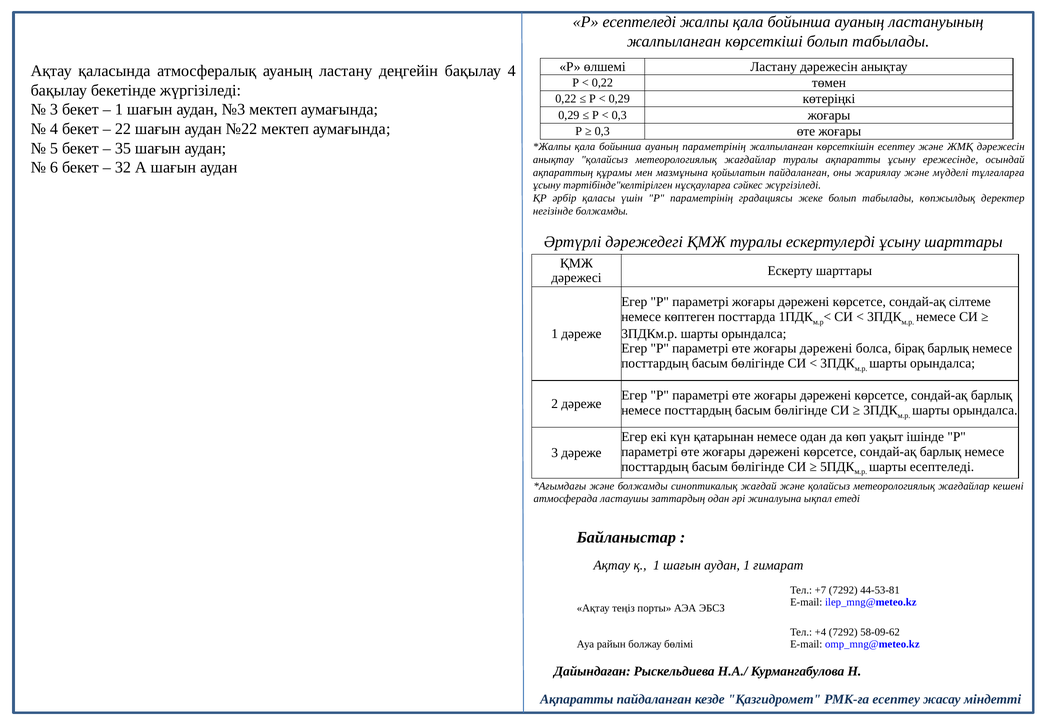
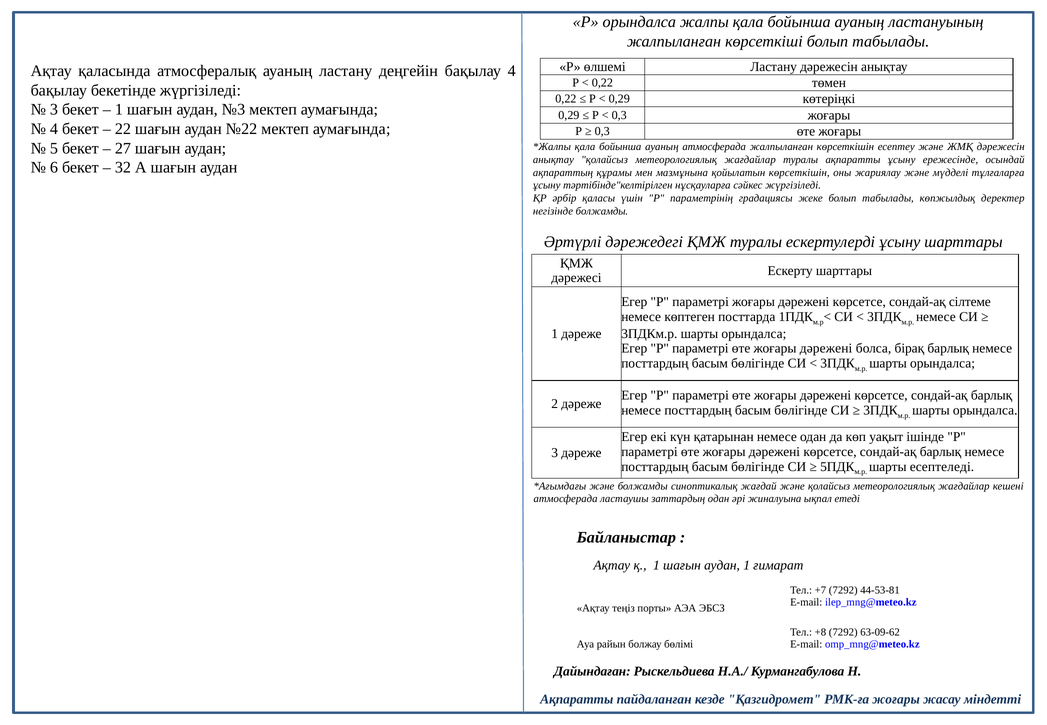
Р есептеледі: есептеледі -> орындалса (639, 22)
35: 35 -> 27 (123, 148)
ауаның параметрінің: параметрінің -> атмосферада (714, 147)
қойылатын пайдаланған: пайдаланған -> көрсеткішін (799, 173)
+4: +4 -> +8 (820, 632)
58-09-62: 58-09-62 -> 63-09-62 (880, 632)
РМК-ға есептеу: есептеу -> жоғары (896, 699)
